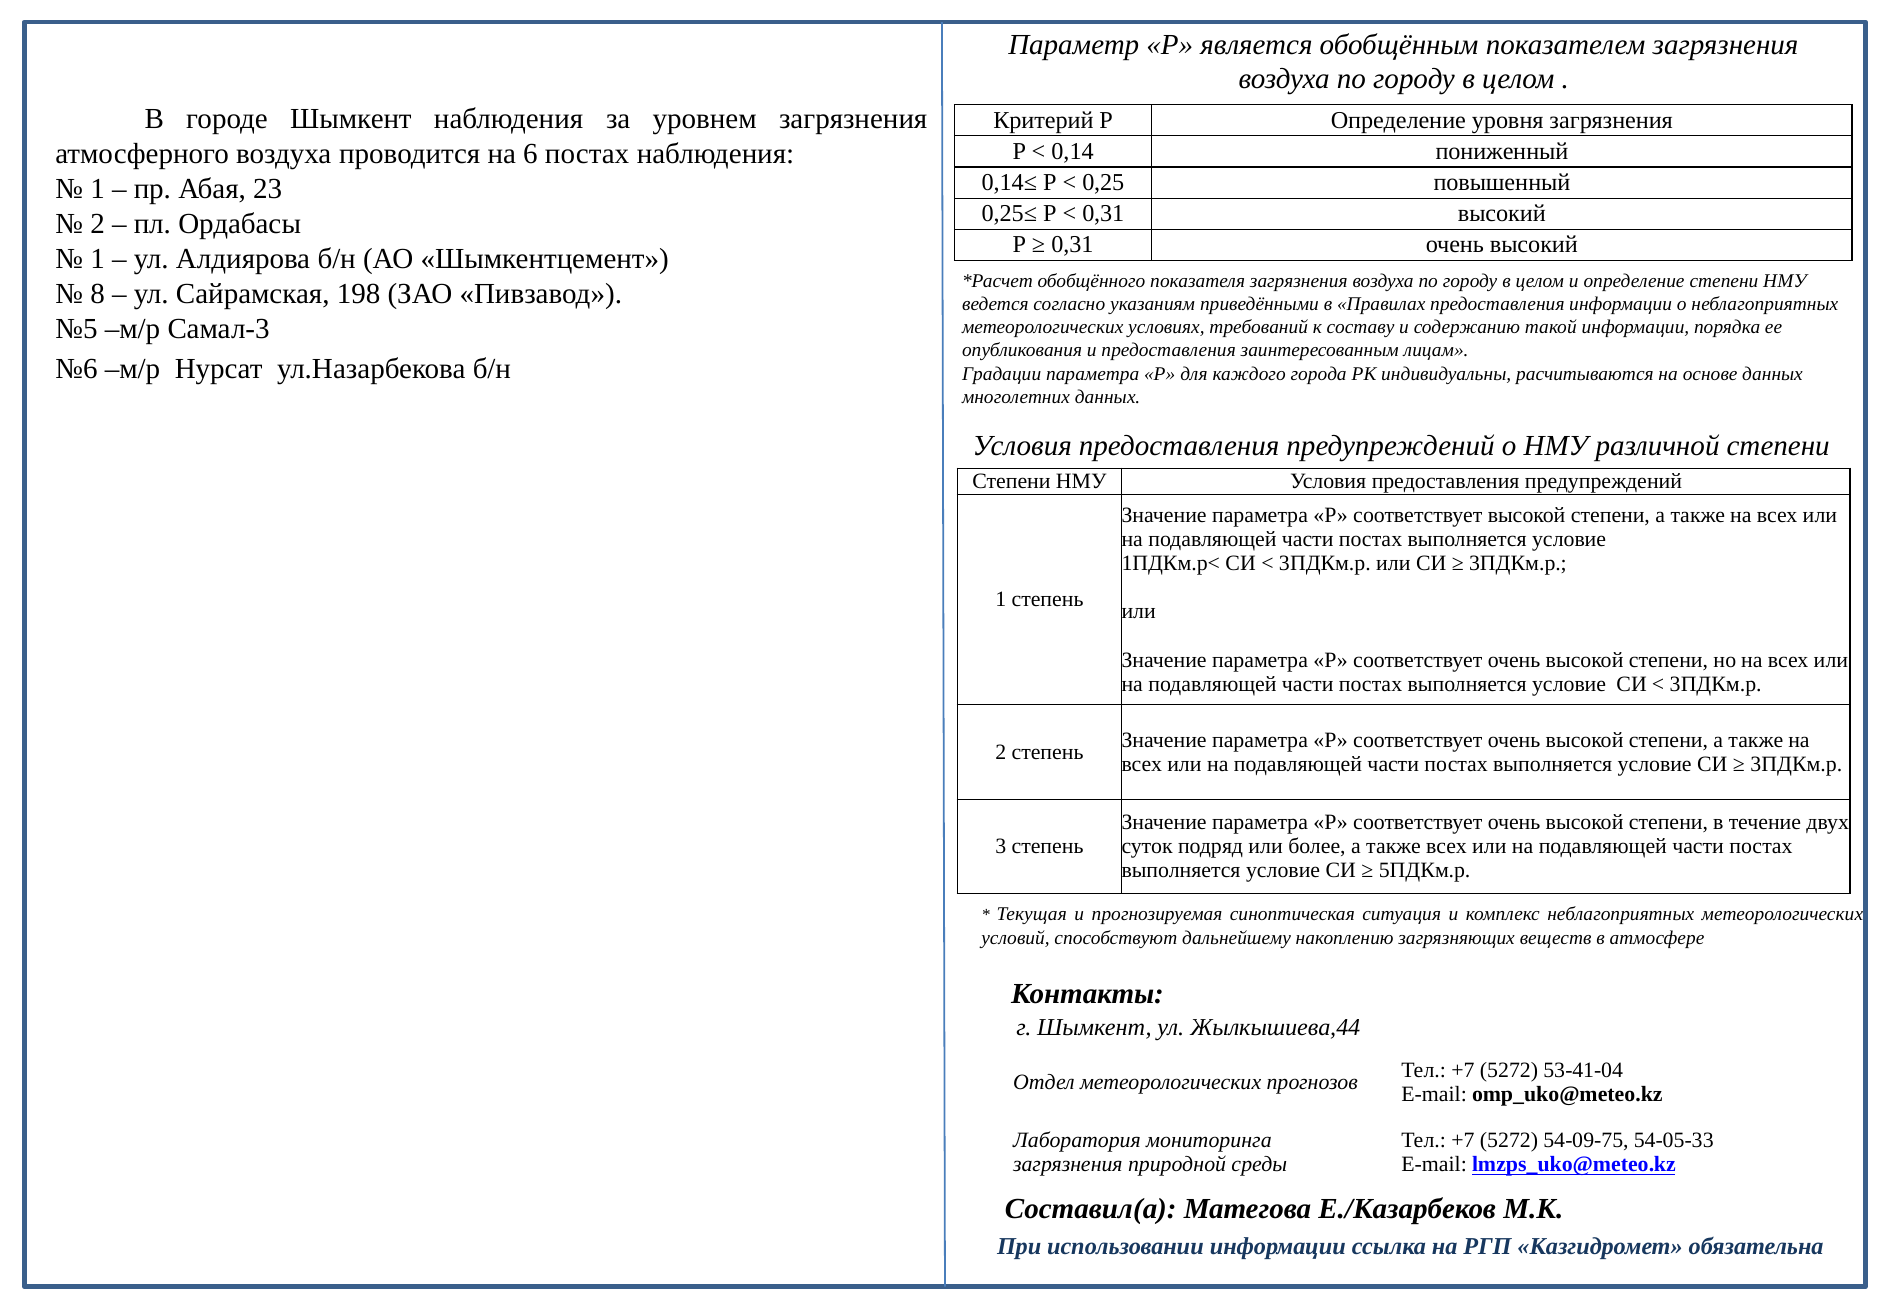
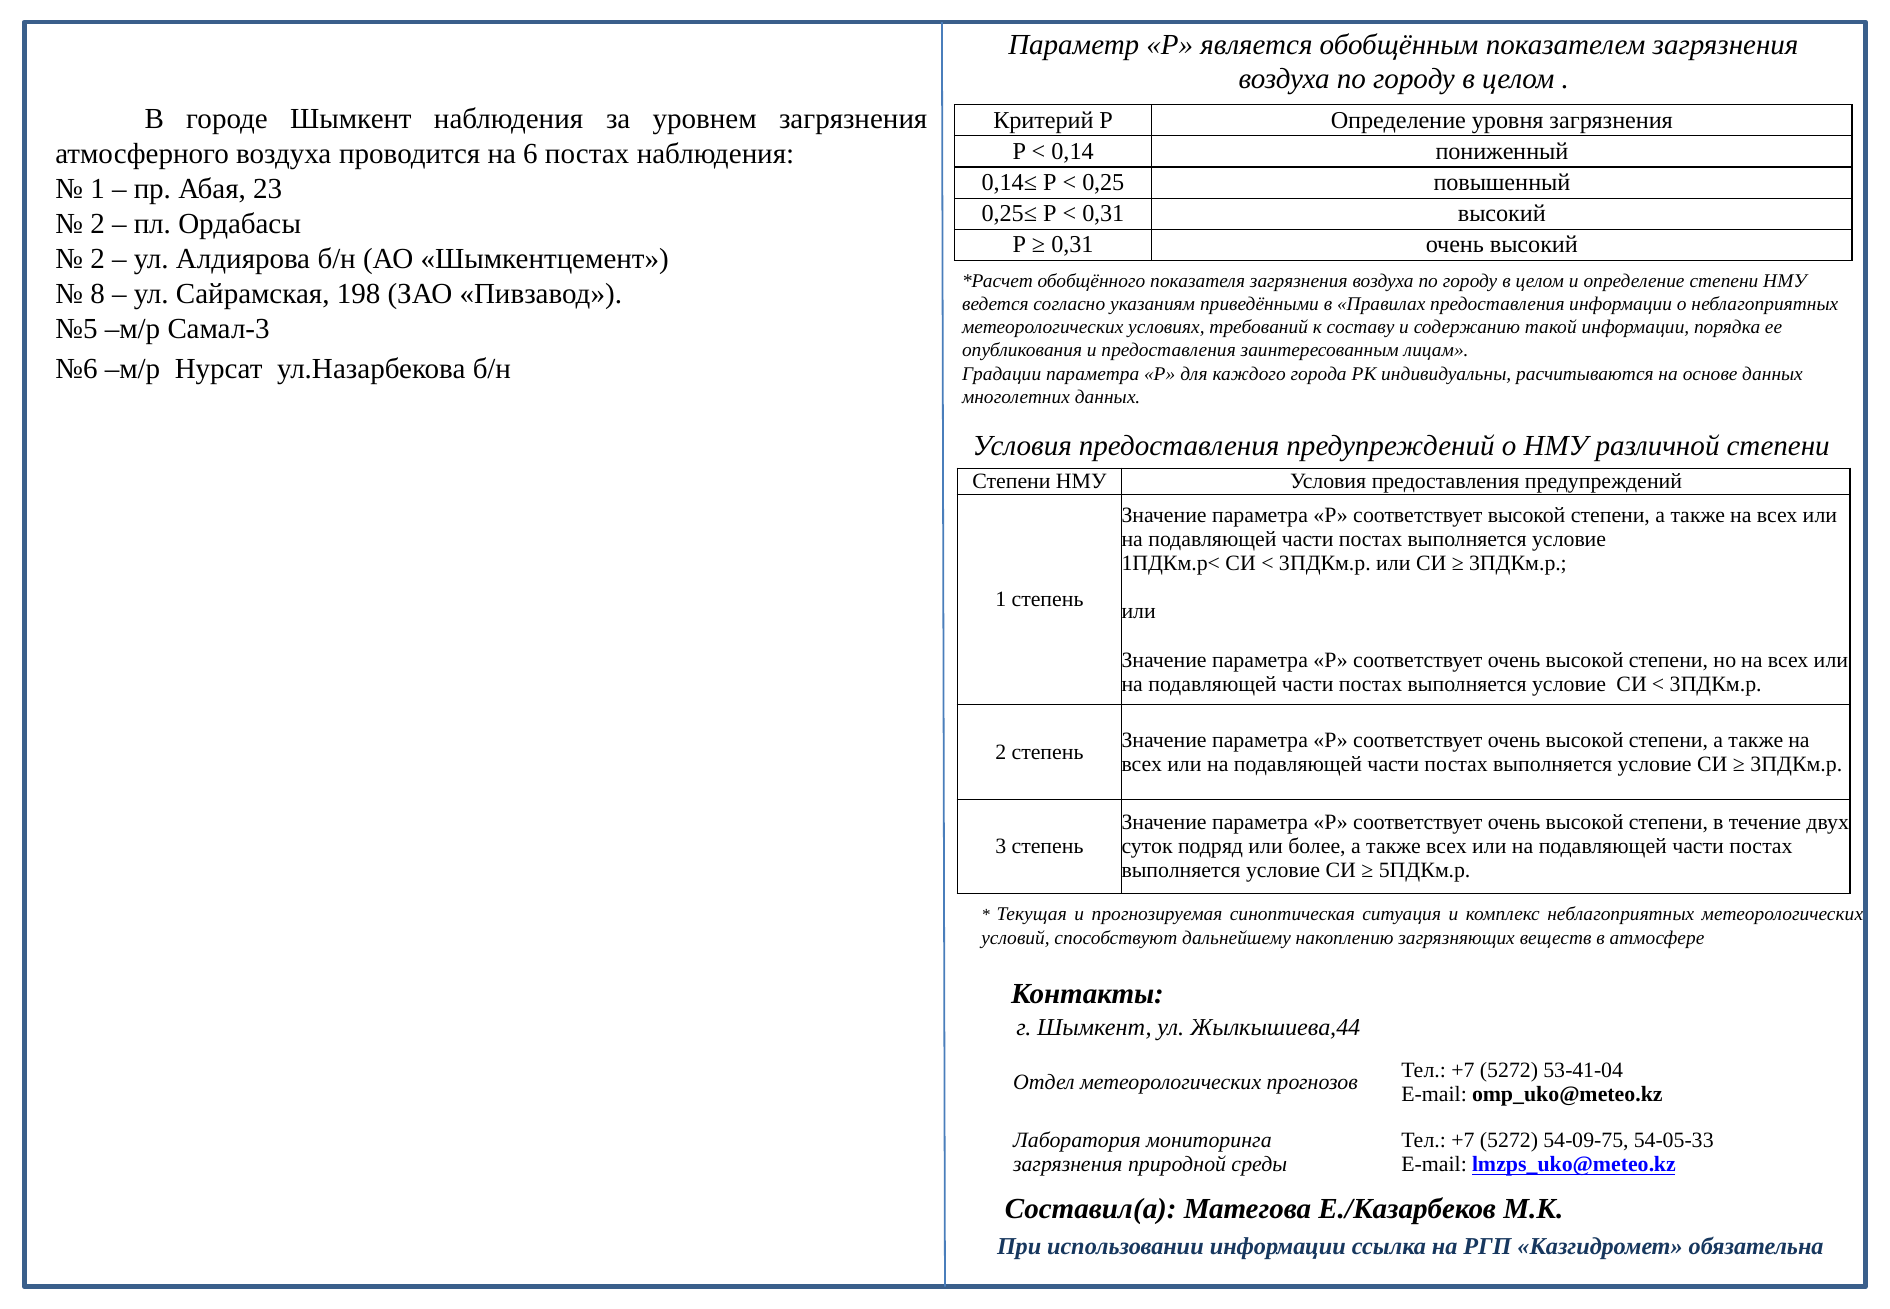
1: 1 -> 2 (98, 259)
